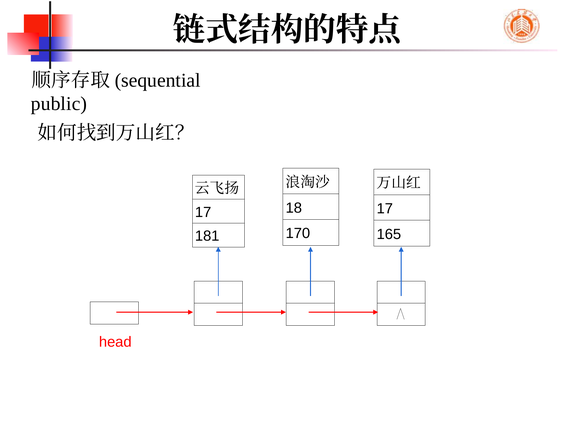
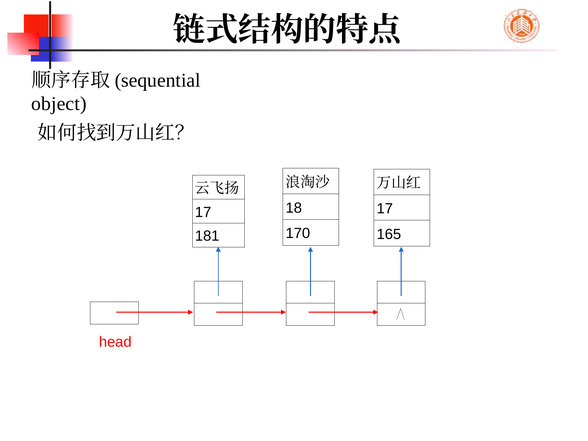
public: public -> object (59, 104)
